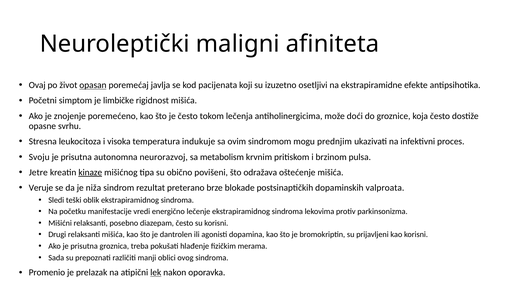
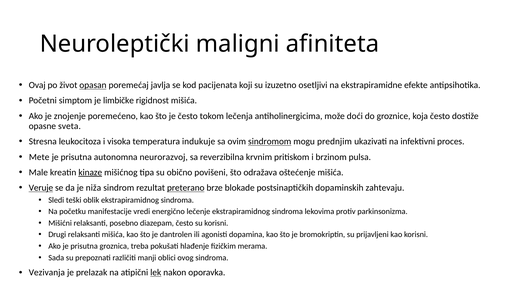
svrhu: svrhu -> sveta (69, 126)
sindromom underline: none -> present (270, 141)
Svoju: Svoju -> Mete (39, 157)
metabolism: metabolism -> reverzibilna (222, 157)
Jetre: Jetre -> Male (38, 172)
Veruje underline: none -> present (41, 188)
preterano underline: none -> present (186, 188)
valproata: valproata -> zahtevaju (385, 188)
Promenio: Promenio -> Vezivanja (47, 272)
